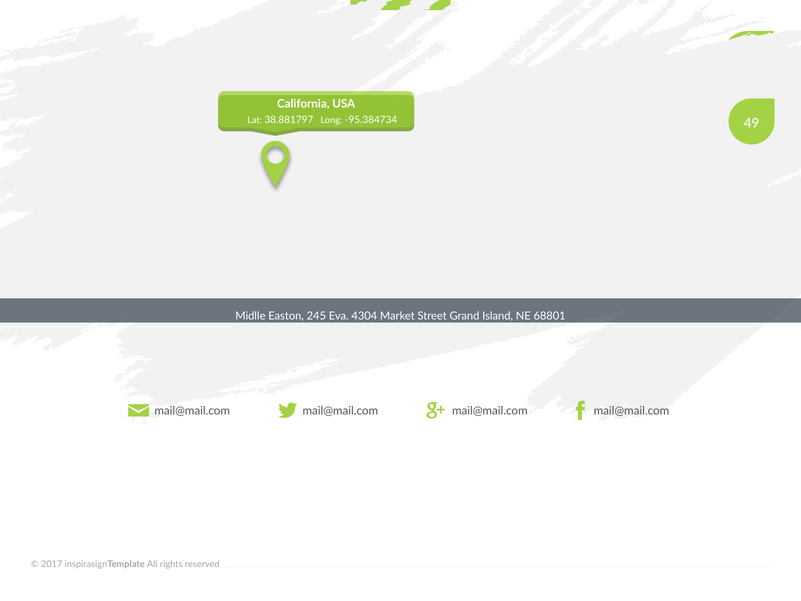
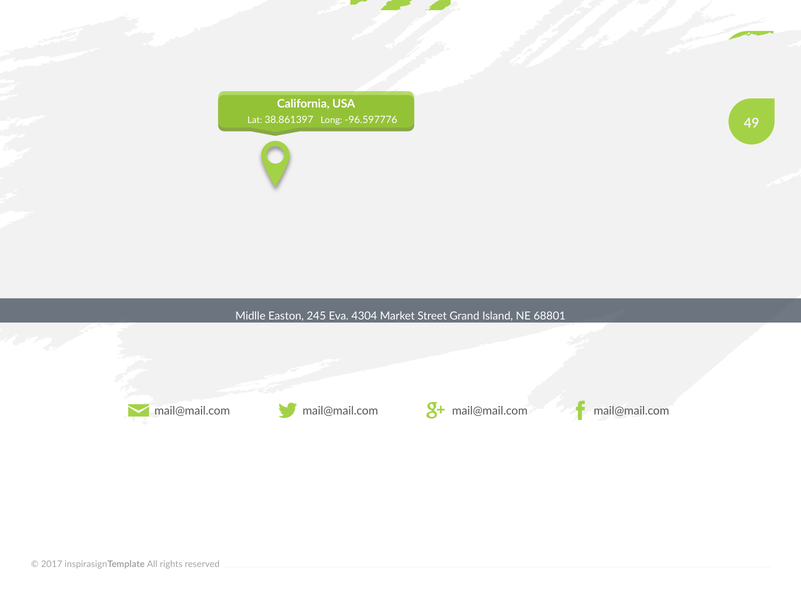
38.881797: 38.881797 -> 38.861397 (289, 120)
-95.384734: -95.384734 -> -96.597776 (371, 120)
